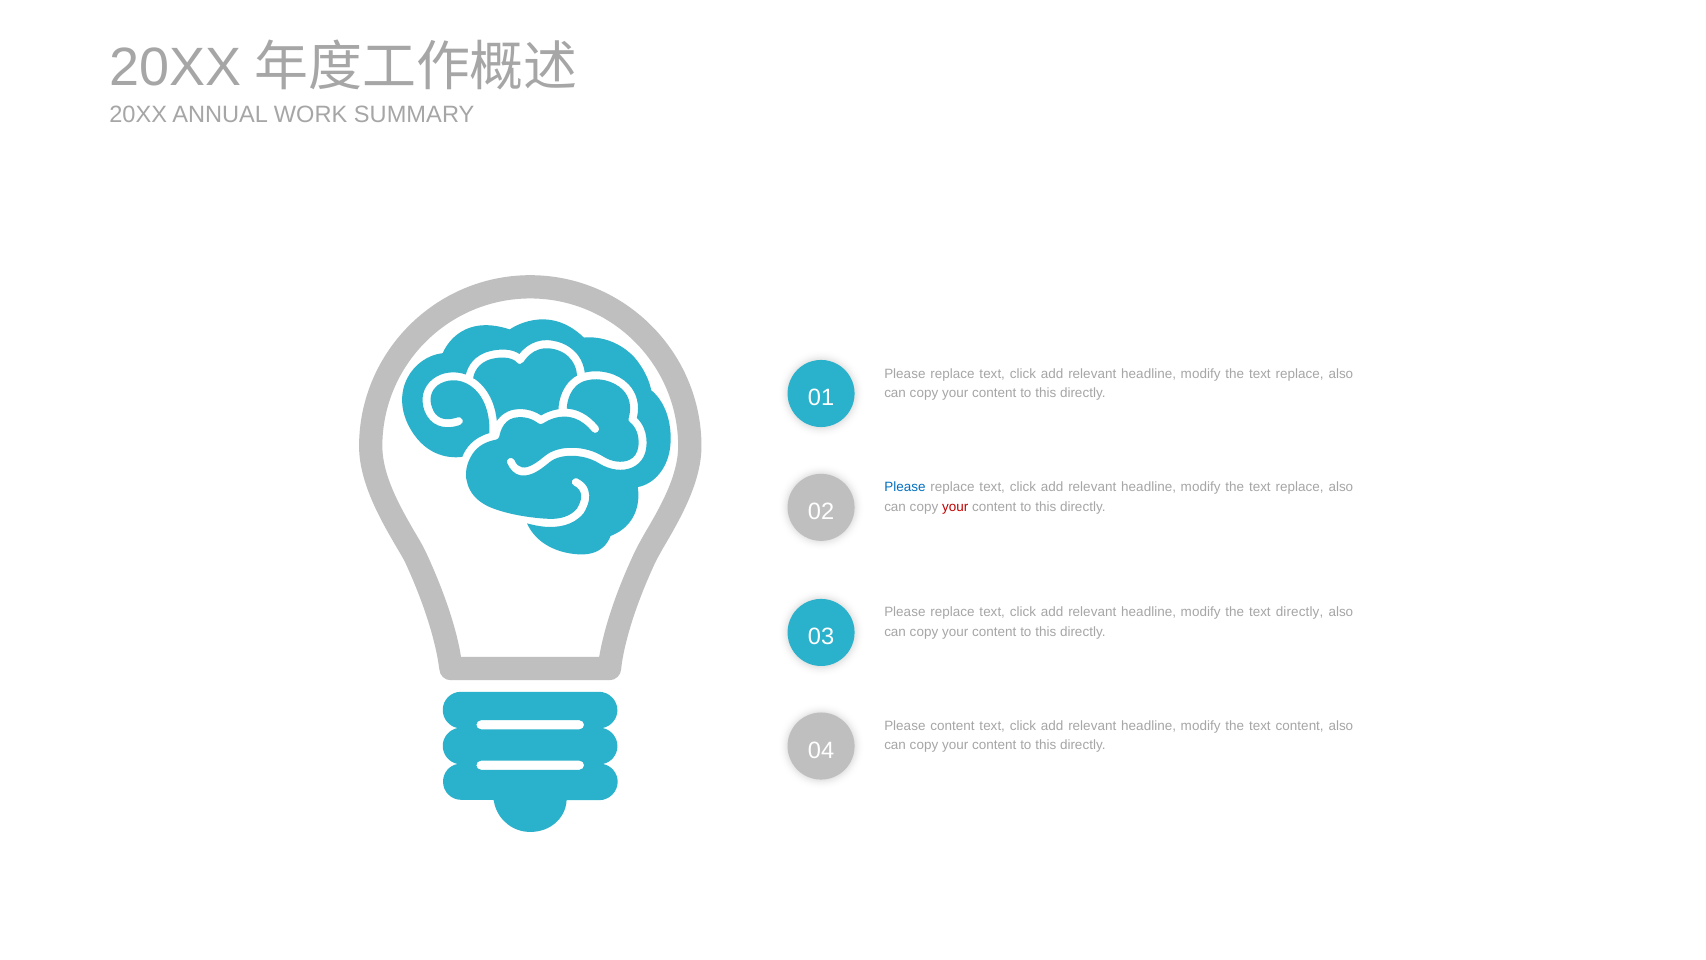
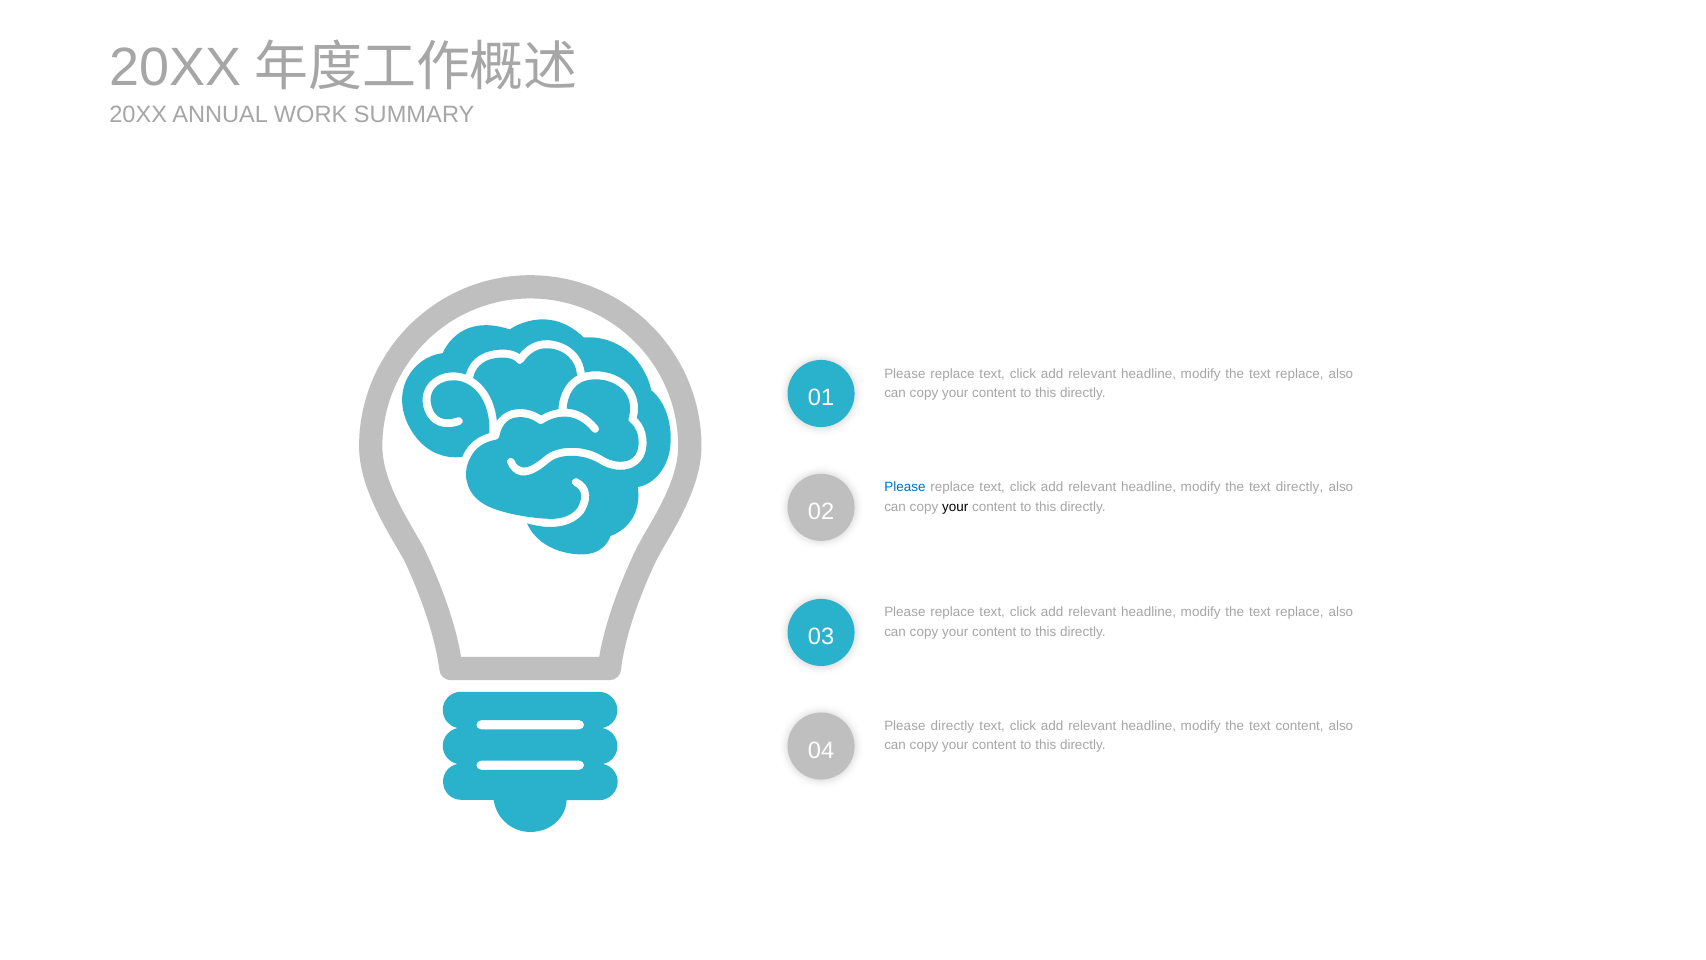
replace: replace -> directly (1300, 487)
your colour: red -> black (955, 507)
directly: directly -> replace (1300, 612)
Please content: content -> directly (952, 726)
